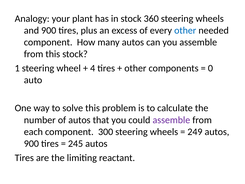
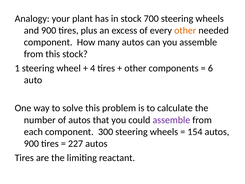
360: 360 -> 700 (151, 19)
other colour: blue -> orange (185, 30)
0: 0 -> 6 (210, 68)
249: 249 -> 154 (195, 132)
245: 245 -> 227 (76, 144)
